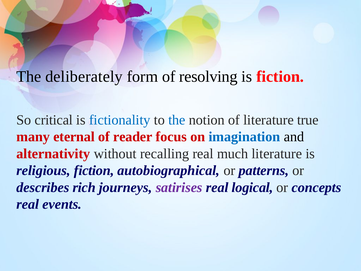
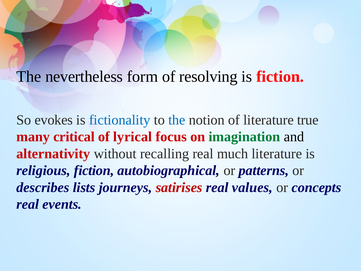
deliberately: deliberately -> nevertheless (84, 77)
critical: critical -> evokes (54, 120)
eternal: eternal -> critical (74, 137)
reader: reader -> lyrical (133, 137)
imagination colour: blue -> green (244, 137)
rich: rich -> lists (84, 187)
satirises colour: purple -> red (179, 187)
logical: logical -> values (252, 187)
